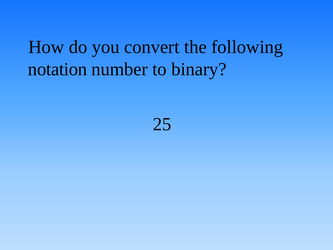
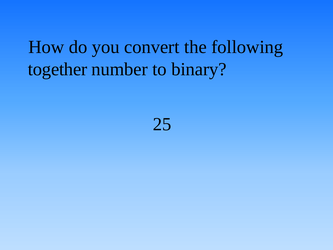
notation: notation -> together (58, 69)
